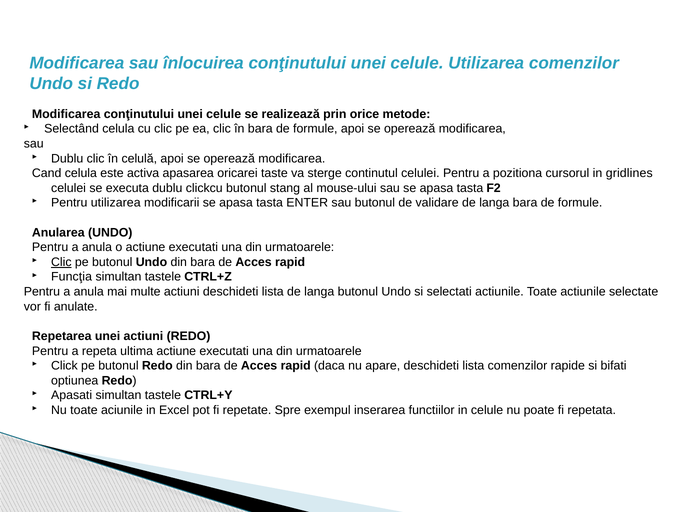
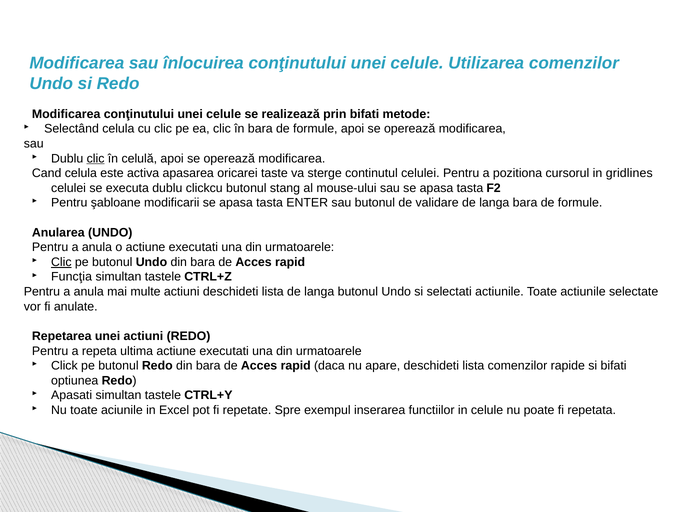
prin orice: orice -> bifati (365, 114)
clic underline: none -> present (96, 159)
Pentru utilizarea: utilizarea -> şabloane (116, 203)
